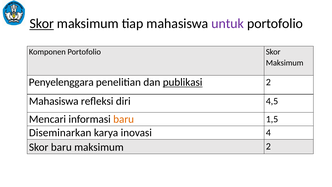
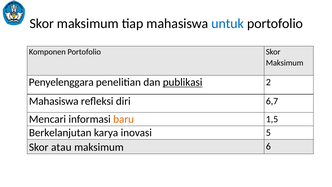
Skor underline: present -> none (42, 24)
untuk colour: purple -> blue (228, 24)
4,5: 4,5 -> 6,7 (272, 101)
Diseminarkan: Diseminarkan -> Berkelanjutan (60, 133)
4: 4 -> 5 (268, 133)
Skor baru: baru -> atau (61, 147)
maksimum 2: 2 -> 6 (268, 146)
